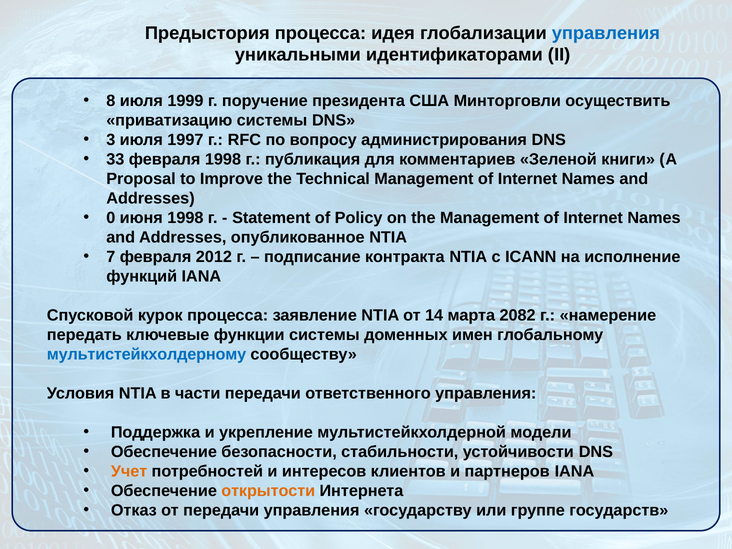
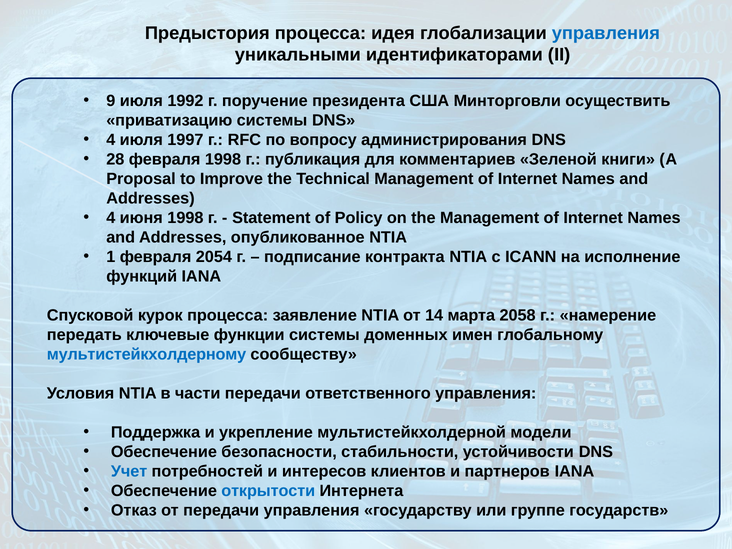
8: 8 -> 9 (111, 101)
1999: 1999 -> 1992 (185, 101)
3: 3 -> 4 (111, 140)
33: 33 -> 28 (115, 159)
0: 0 -> 4 (111, 218)
7: 7 -> 1 (111, 257)
2012: 2012 -> 2054 (214, 257)
2082: 2082 -> 2058 (518, 315)
Учет colour: orange -> blue (129, 471)
открытости colour: orange -> blue (268, 491)
